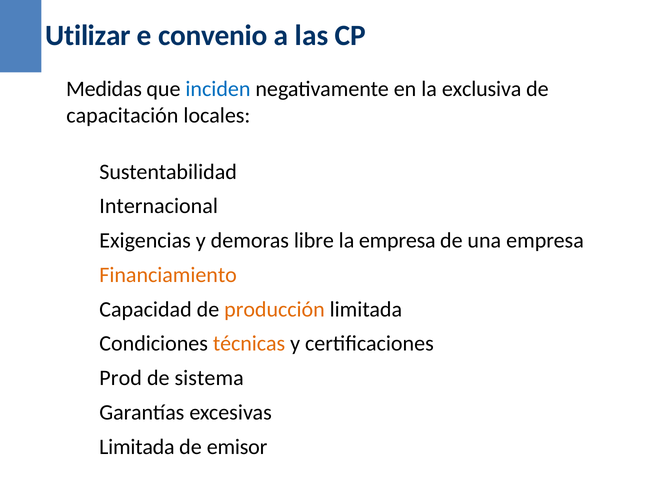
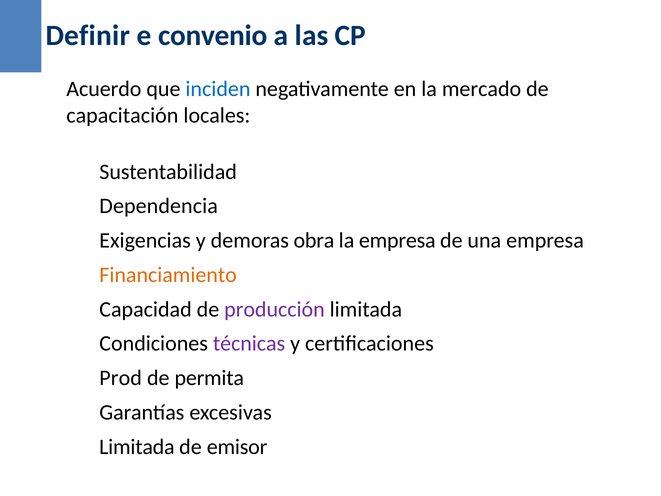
Utilizar: Utilizar -> Definir (88, 36)
Medidas: Medidas -> Acuerdo (104, 89)
exclusiva: exclusiva -> mercado (482, 89)
Internacional: Internacional -> Dependencia (159, 206)
libre: libre -> obra (314, 240)
producción colour: orange -> purple (274, 309)
técnicas colour: orange -> purple (249, 343)
sistema: sistema -> permita (209, 378)
